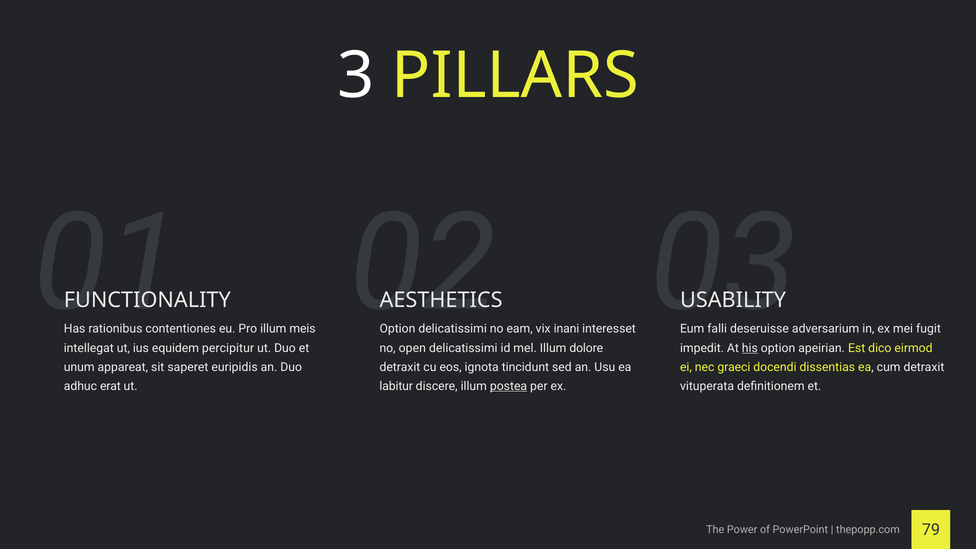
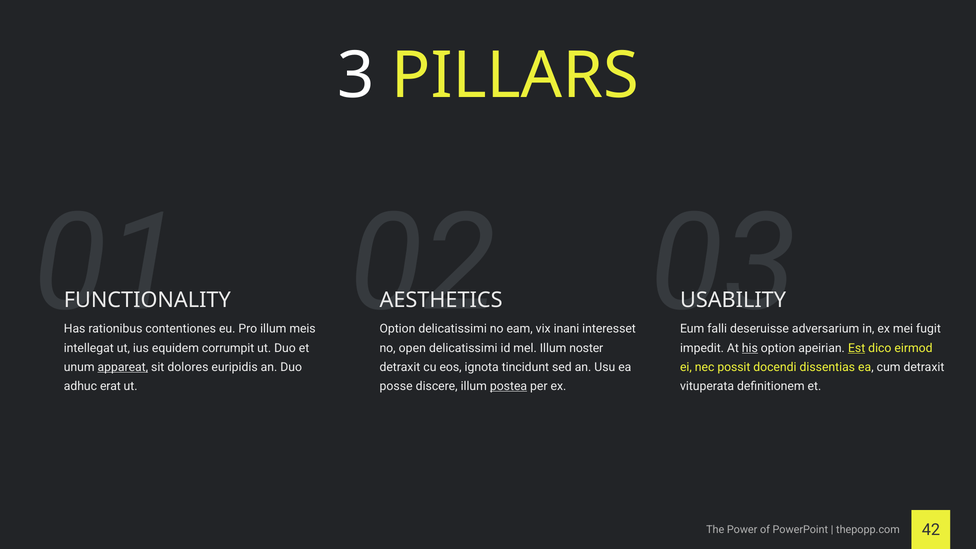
percipitur: percipitur -> corrumpit (228, 348)
dolore: dolore -> noster (586, 348)
Est underline: none -> present (857, 348)
appareat underline: none -> present (123, 367)
saperet: saperet -> dolores (188, 367)
graeci: graeci -> possit (734, 367)
labitur: labitur -> posse (396, 386)
79: 79 -> 42 (931, 530)
